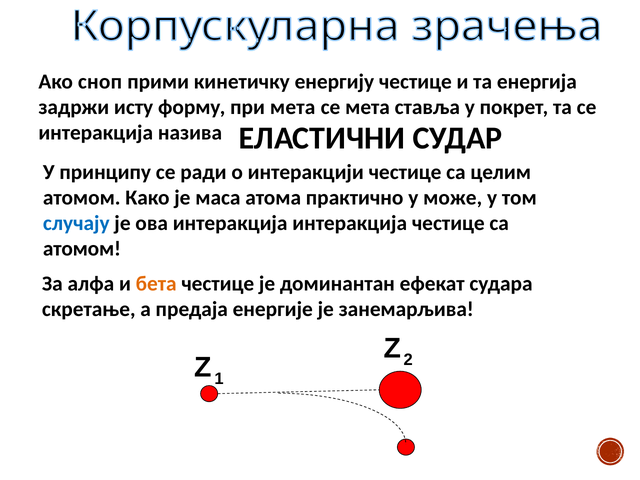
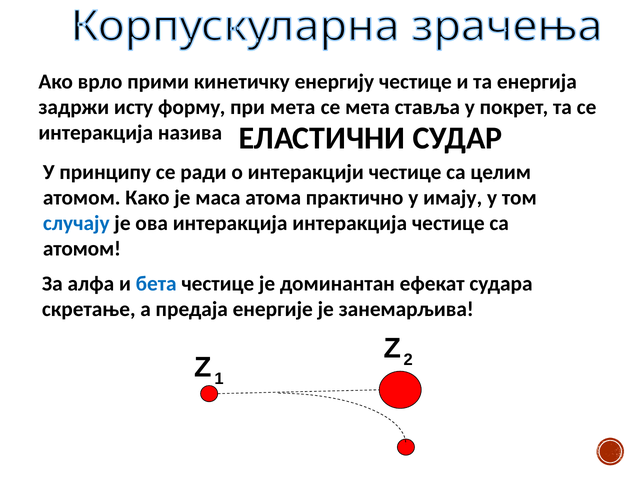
сноп: сноп -> врло (100, 82)
може: може -> имају (453, 198)
бета colour: orange -> blue (156, 284)
